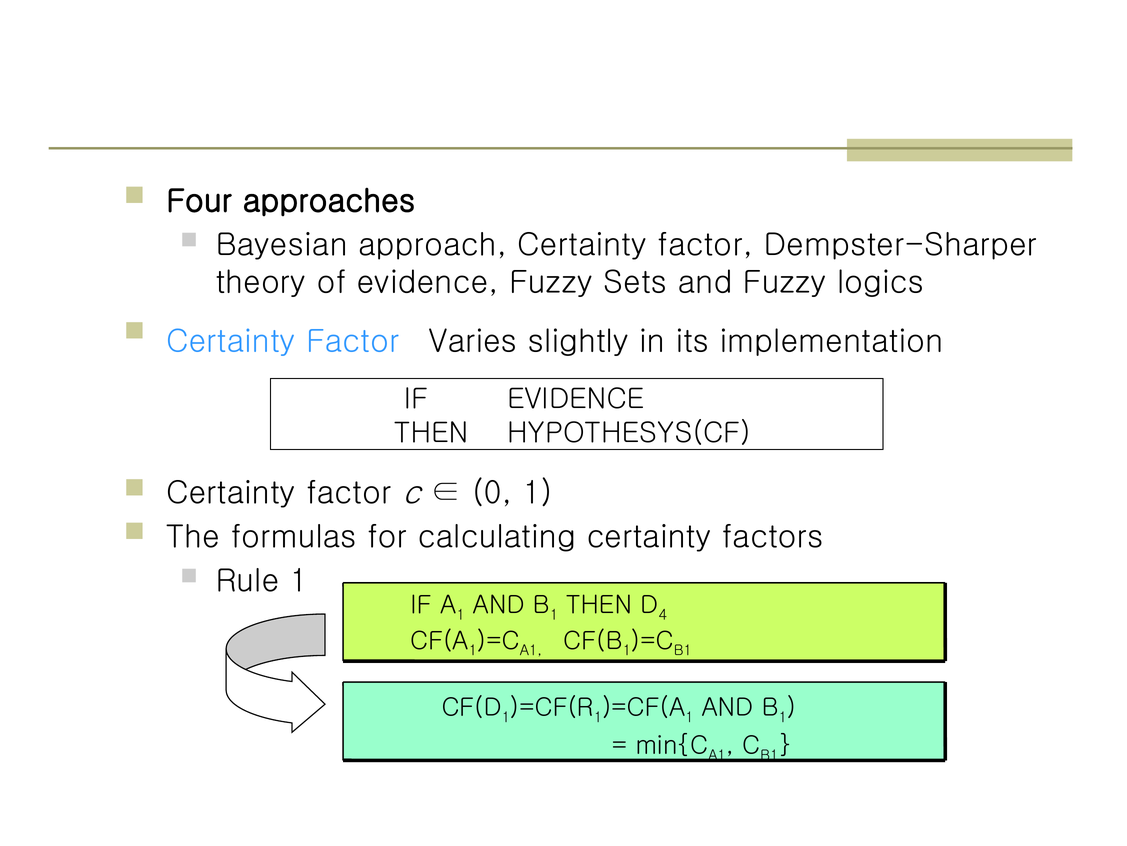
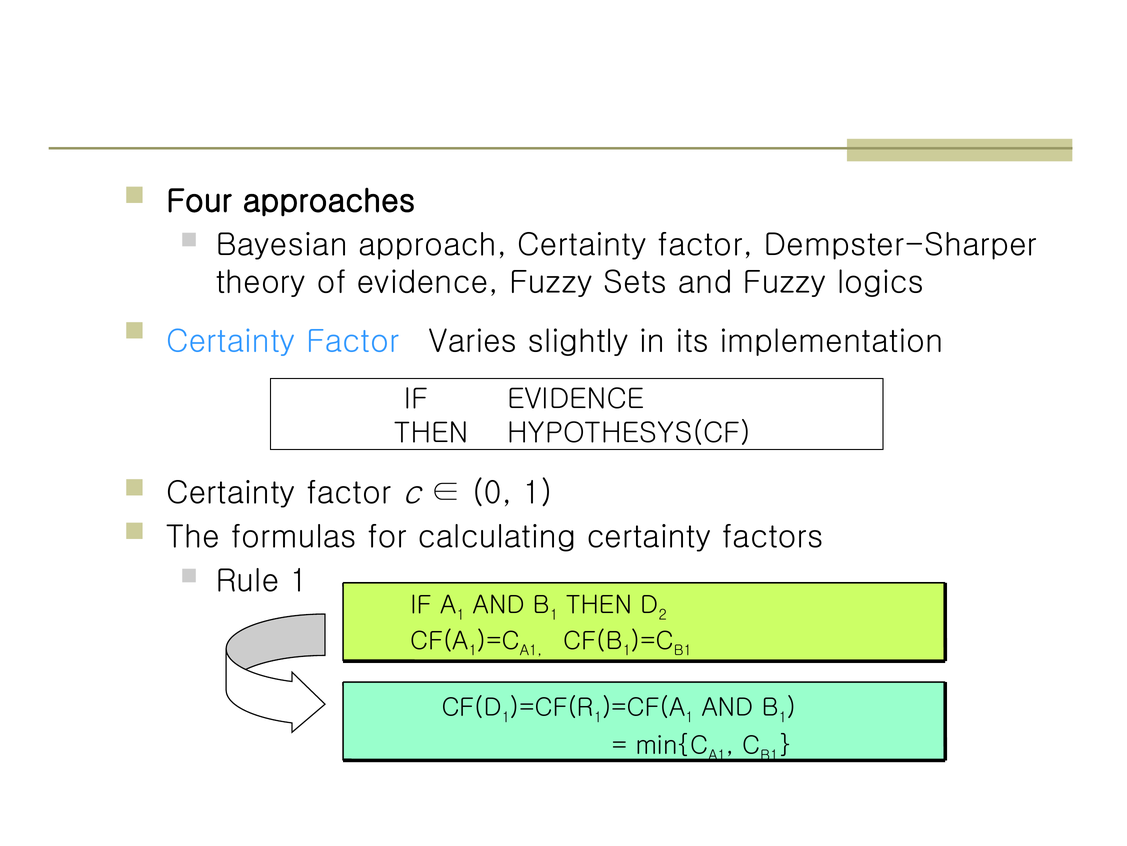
4: 4 -> 2 (663, 614)
